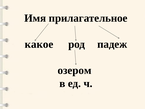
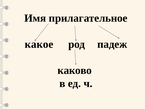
озером: озером -> каково (75, 70)
